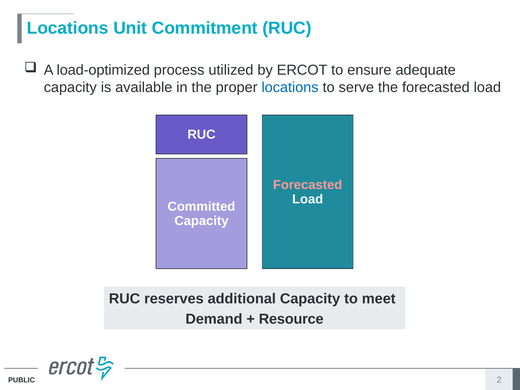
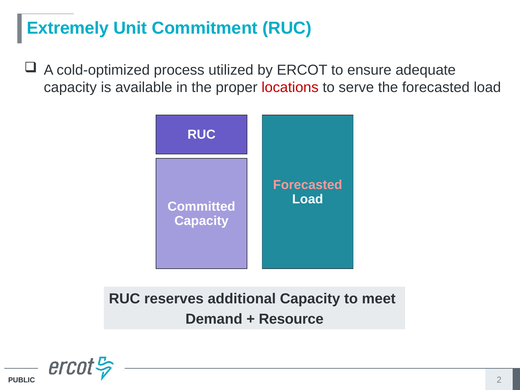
Locations: Locations -> Extremely (68, 28)
load-optimized: load-optimized -> cold-optimized (103, 70)
locations colour: blue -> red (290, 88)
